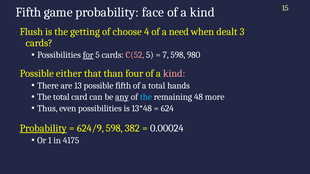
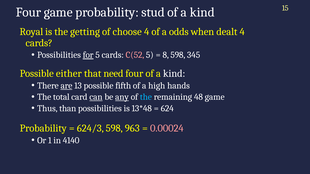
Fifth: Fifth -> Four (28, 12)
face: face -> stud (153, 12)
Flush: Flush -> Royal (31, 32)
need: need -> odds (179, 32)
dealt 3: 3 -> 4 (242, 32)
7: 7 -> 8 (166, 55)
980: 980 -> 345 (194, 55)
than: than -> need (113, 74)
kind colour: pink -> white (174, 74)
are underline: none -> present (66, 86)
a total: total -> high (157, 86)
can underline: none -> present (96, 97)
48 more: more -> game (215, 97)
even: even -> than (68, 109)
Probability underline: present -> none (43, 129)
624/9: 624/9 -> 624/3 (90, 129)
382: 382 -> 963 (132, 129)
0.00024 colour: white -> pink (167, 129)
4175: 4175 -> 4140 (71, 141)
